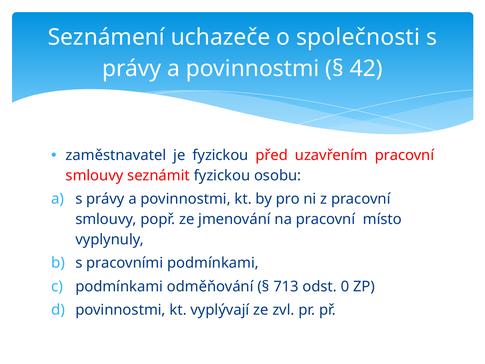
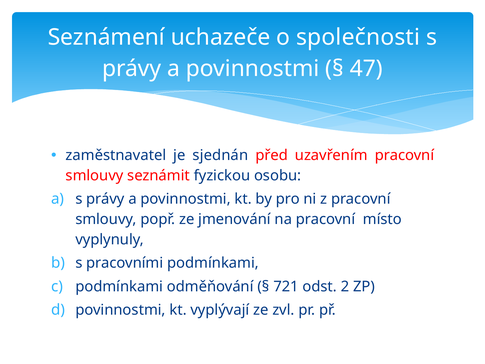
42: 42 -> 47 (366, 68)
je fyzickou: fyzickou -> sjednán (220, 155)
713: 713 -> 721 (286, 286)
0: 0 -> 2 (345, 286)
